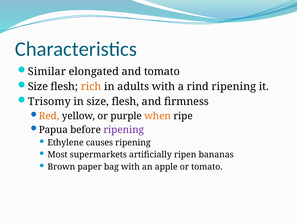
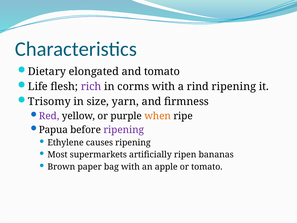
Similar: Similar -> Dietary (47, 72)
Size: Size -> Life (38, 87)
rich colour: orange -> purple (91, 87)
adults: adults -> corms (133, 87)
in size flesh: flesh -> yarn (125, 102)
Red colour: orange -> purple (49, 116)
